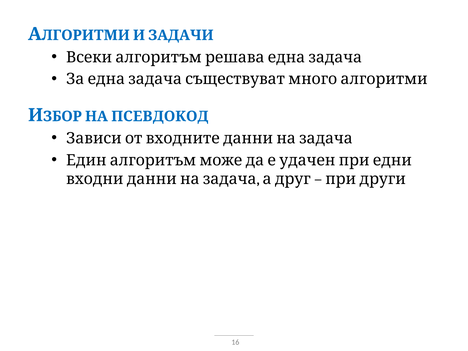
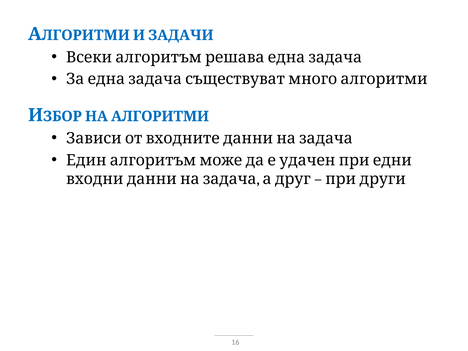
ПСЕВДОКОД: ПСЕВДОКОД -> АЛГОРИТМИ (160, 116)
